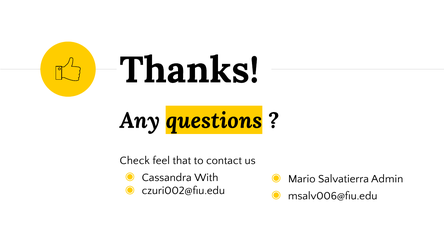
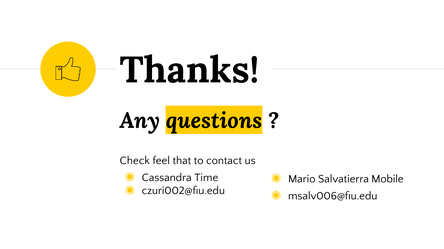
With: With -> Time (206, 178)
Admin: Admin -> Mobile (387, 179)
